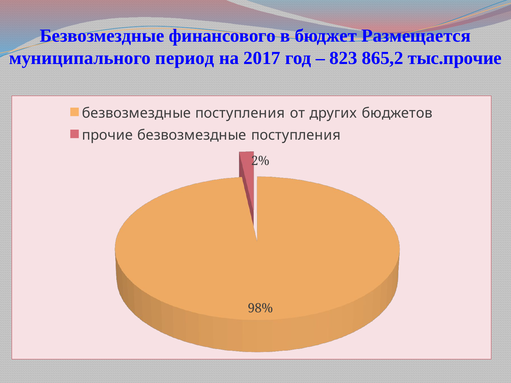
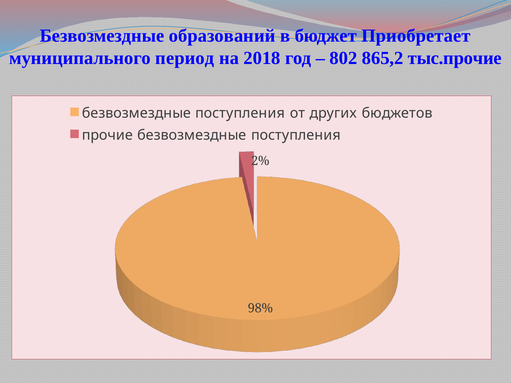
финансового: финансового -> образований (222, 36)
Размещается: Размещается -> Приобретает (416, 36)
2017: 2017 -> 2018 (262, 58)
823: 823 -> 802 (343, 58)
